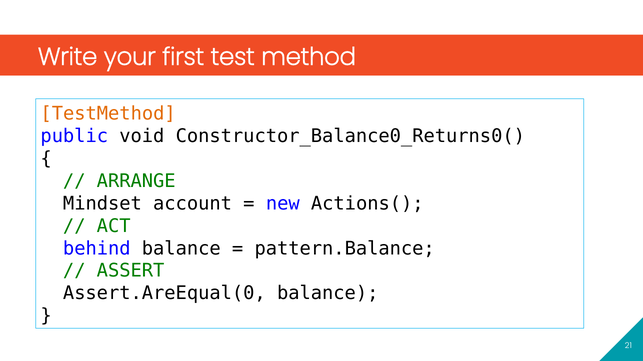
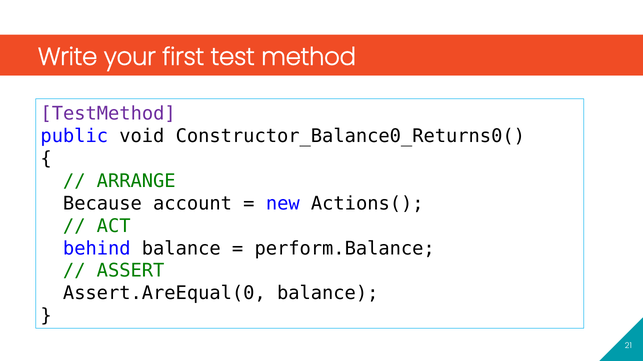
TestMethod colour: orange -> purple (108, 114)
Mindset: Mindset -> Because (102, 204)
pattern.Balance: pattern.Balance -> perform.Balance (345, 249)
